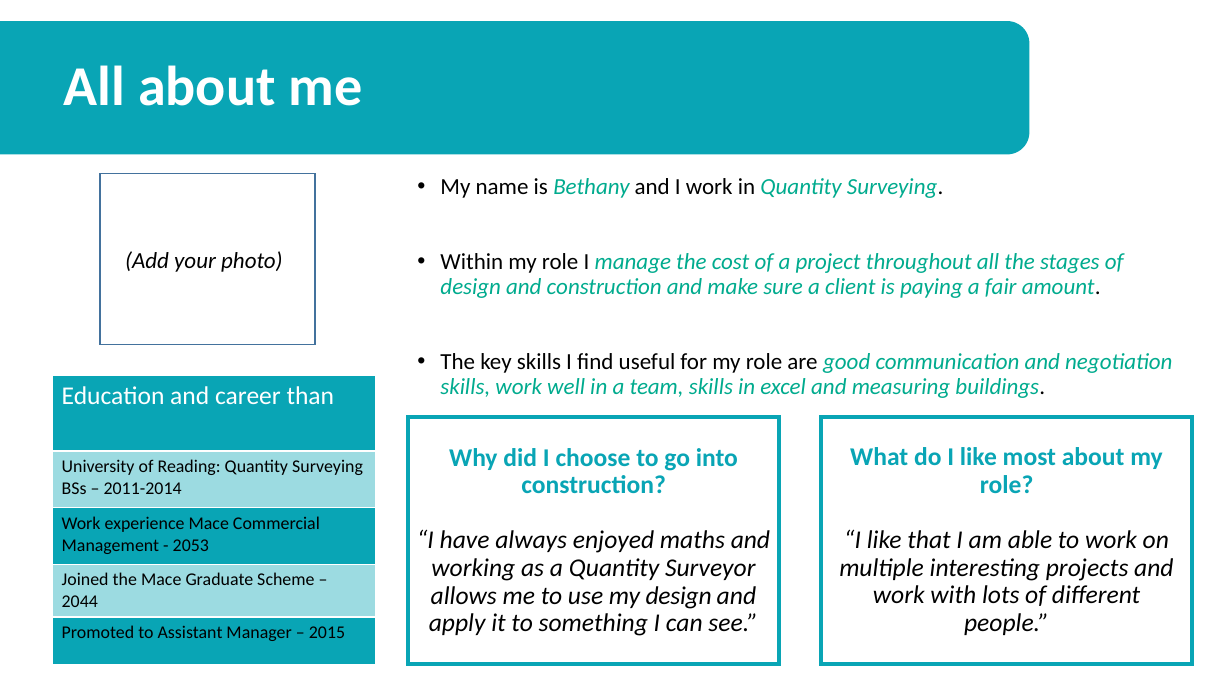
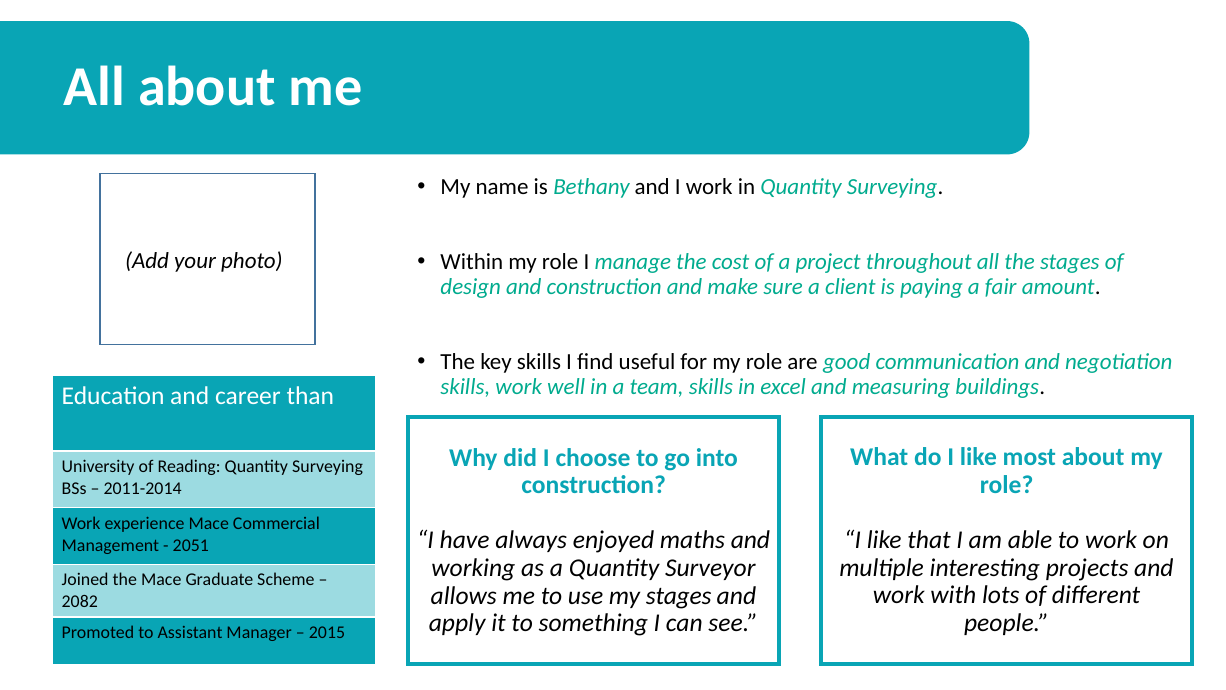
2053: 2053 -> 2051 (191, 545)
my design: design -> stages (679, 595)
2044: 2044 -> 2082 (80, 601)
